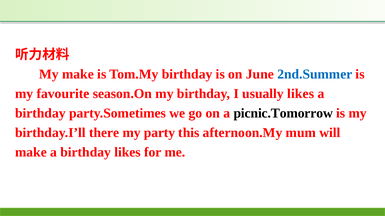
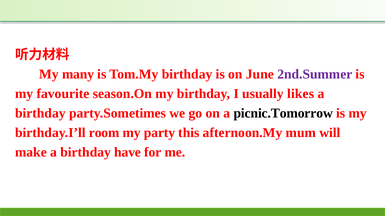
My make: make -> many (78, 74)
2nd.Summer colour: blue -> purple (315, 74)
there: there -> room (104, 133)
birthday likes: likes -> have (128, 153)
